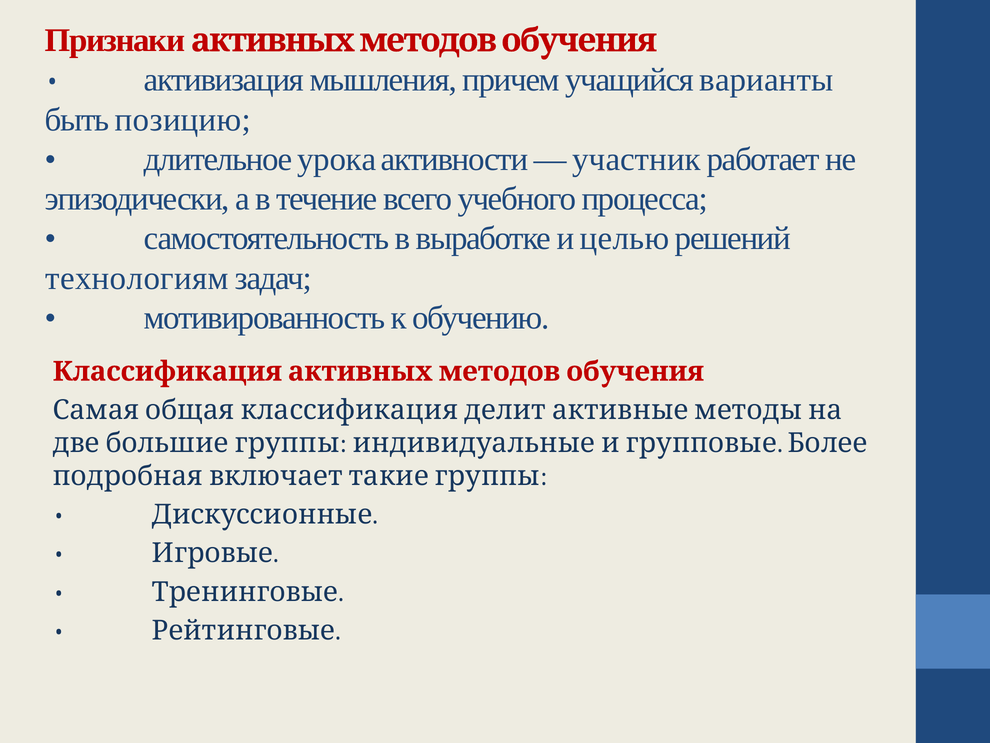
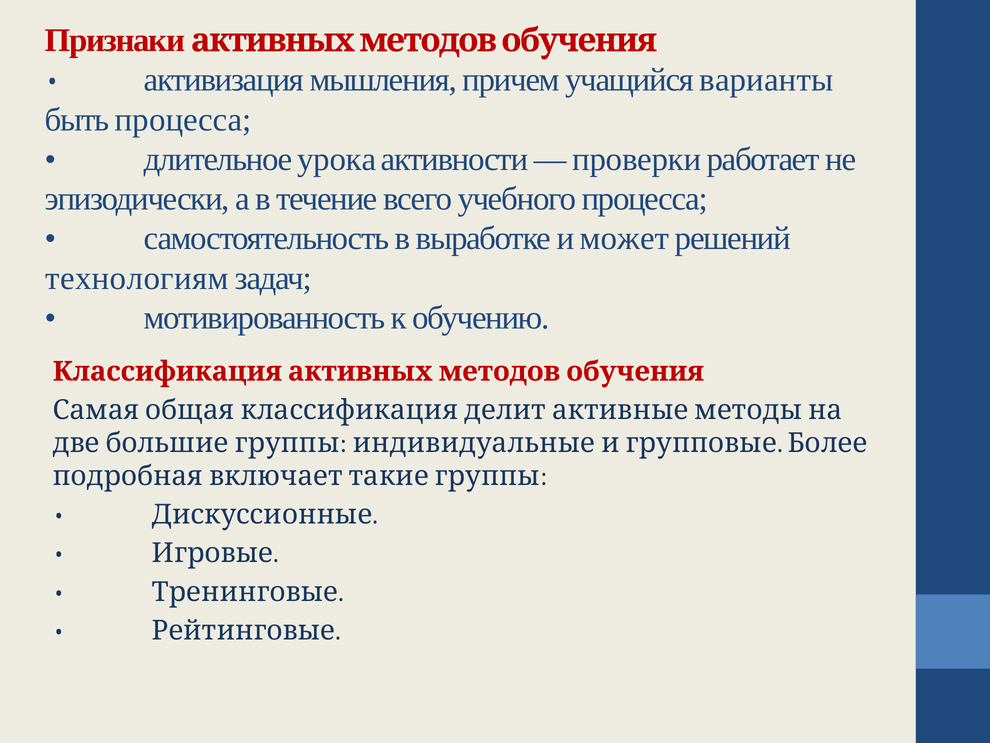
быть позицию: позицию -> процесса (183, 120)
участник: участник -> проверки (637, 159)
целью: целью -> может (625, 238)
